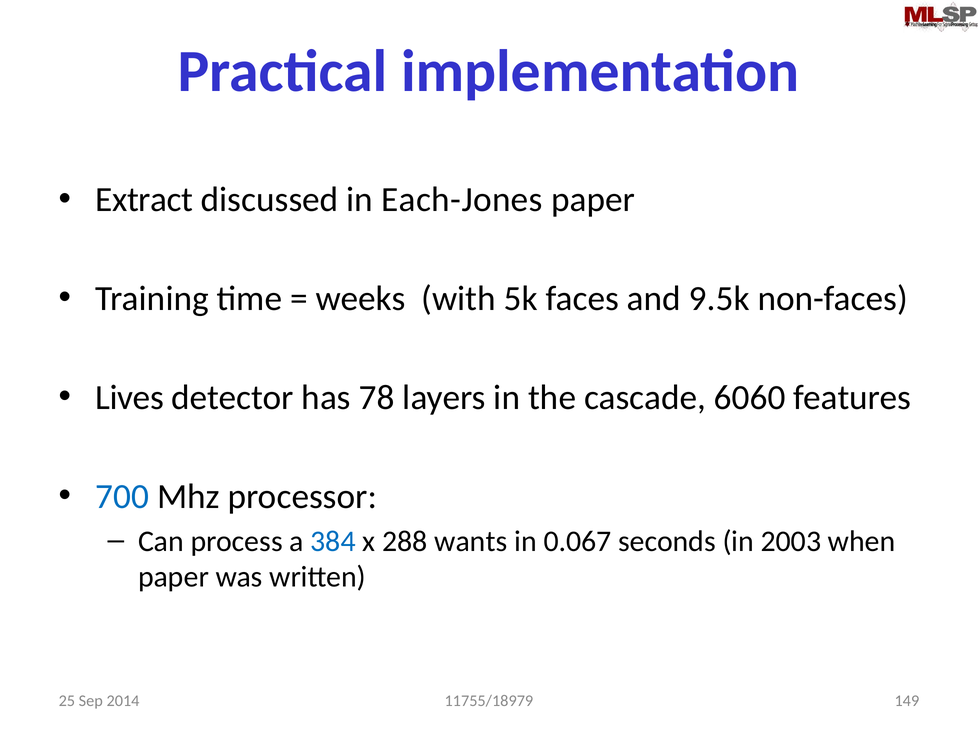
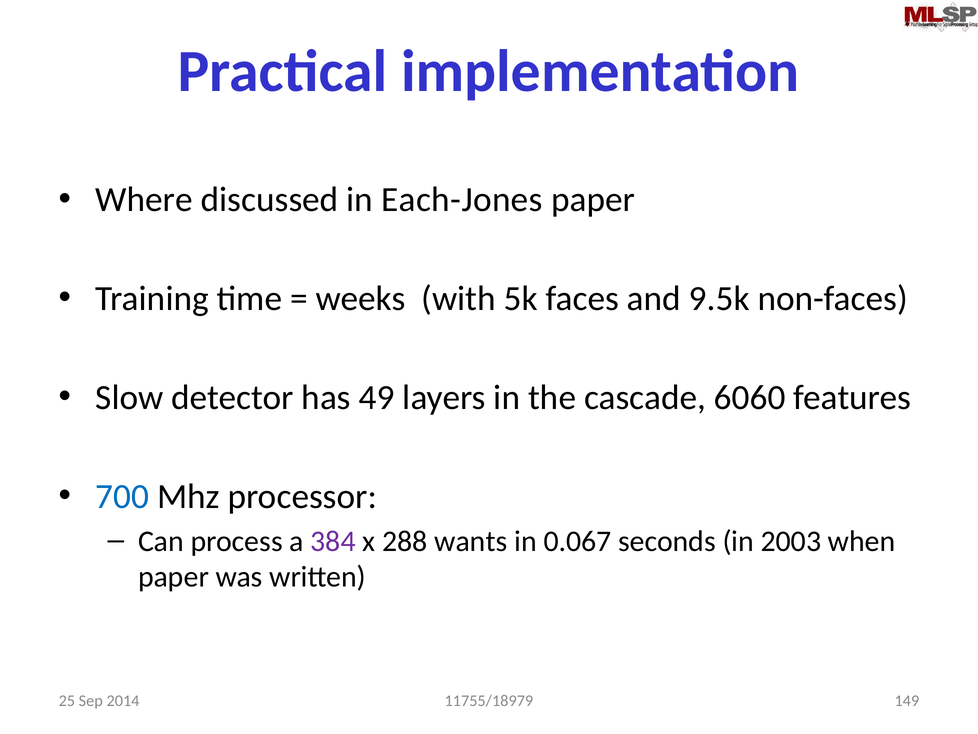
Extract: Extract -> Where (144, 200)
Lives: Lives -> Slow (129, 397)
78: 78 -> 49 (377, 397)
384 colour: blue -> purple (333, 541)
